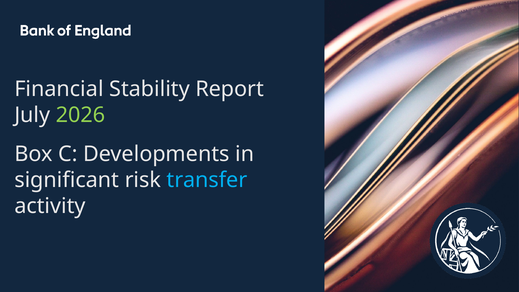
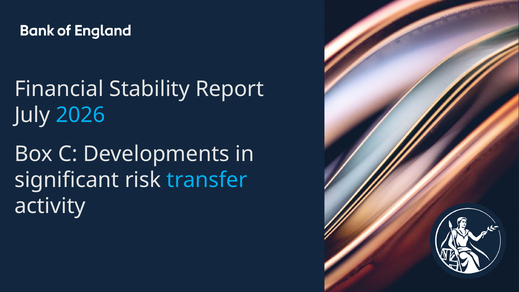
2026 colour: light green -> light blue (81, 115)
